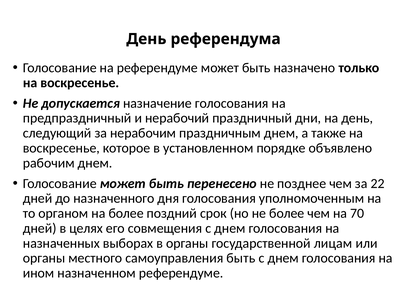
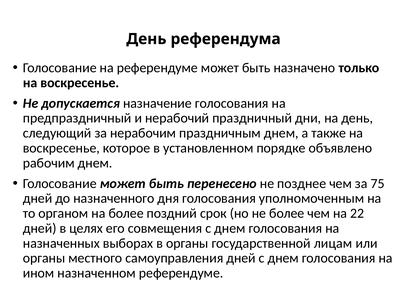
22: 22 -> 75 (378, 183)
70: 70 -> 22 (357, 213)
самоуправления быть: быть -> дней (241, 258)
